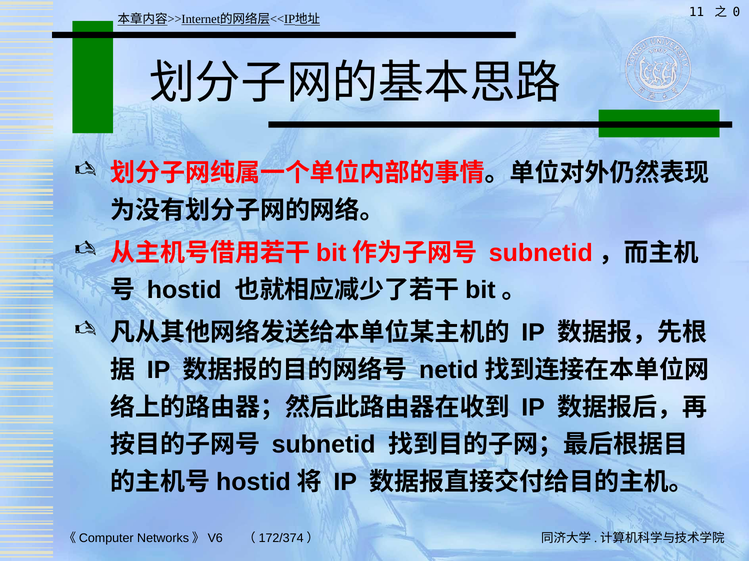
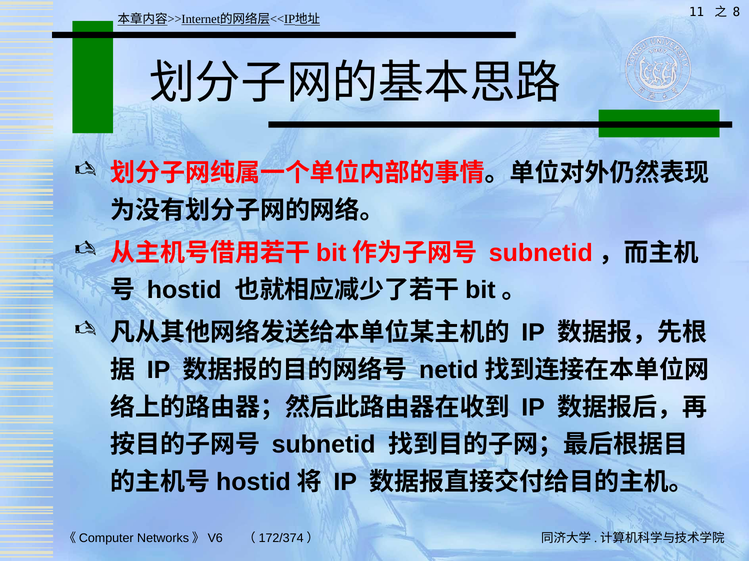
0: 0 -> 8 (736, 12)
